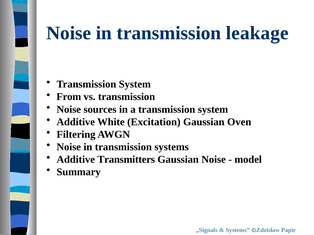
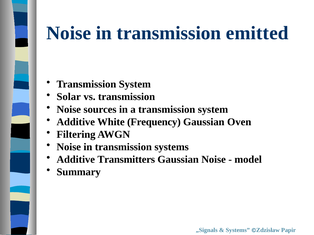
leakage: leakage -> emitted (257, 33)
From: From -> Solar (69, 97)
Excitation: Excitation -> Frequency (154, 122)
